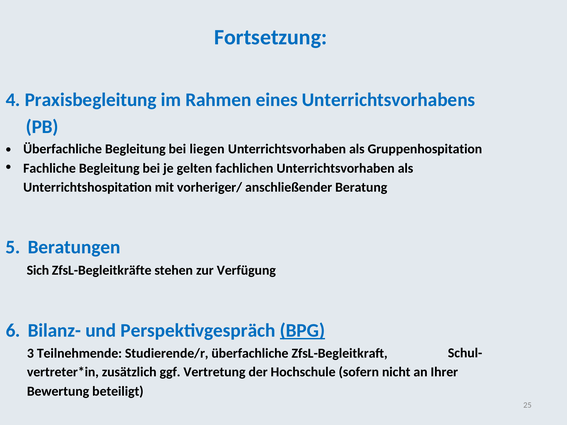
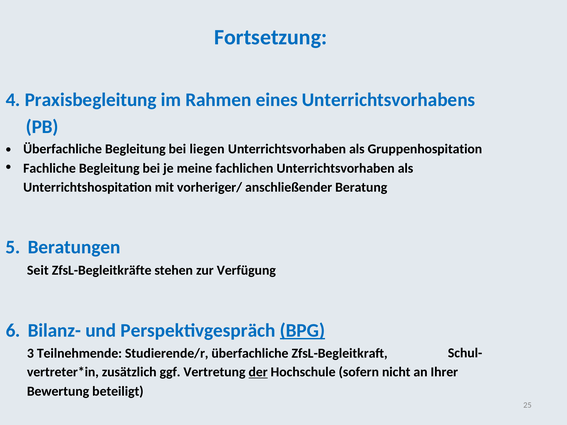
gelten: gelten -> meine (194, 168)
Sich: Sich -> Seit (38, 270)
der underline: none -> present (258, 372)
